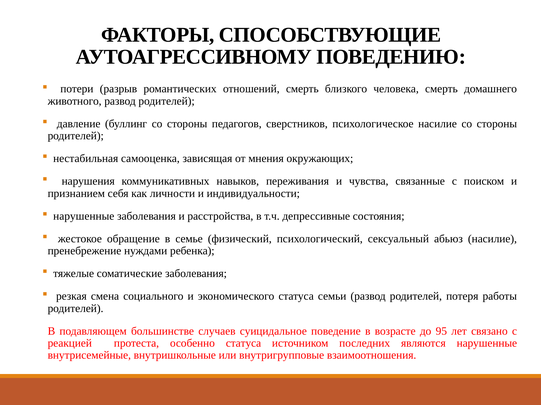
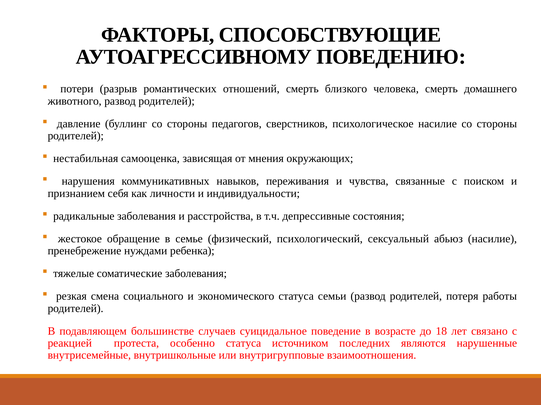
нарушенные: нарушенные -> радикальные (84, 216)
95: 95 -> 18 (441, 332)
